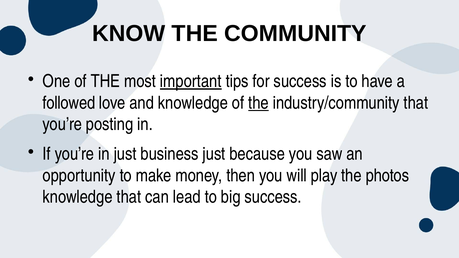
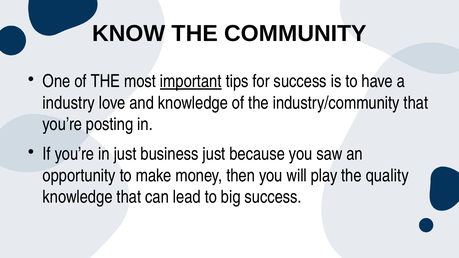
followed: followed -> industry (69, 103)
the underline: present -> none (258, 103)
photos: photos -> quality (387, 176)
